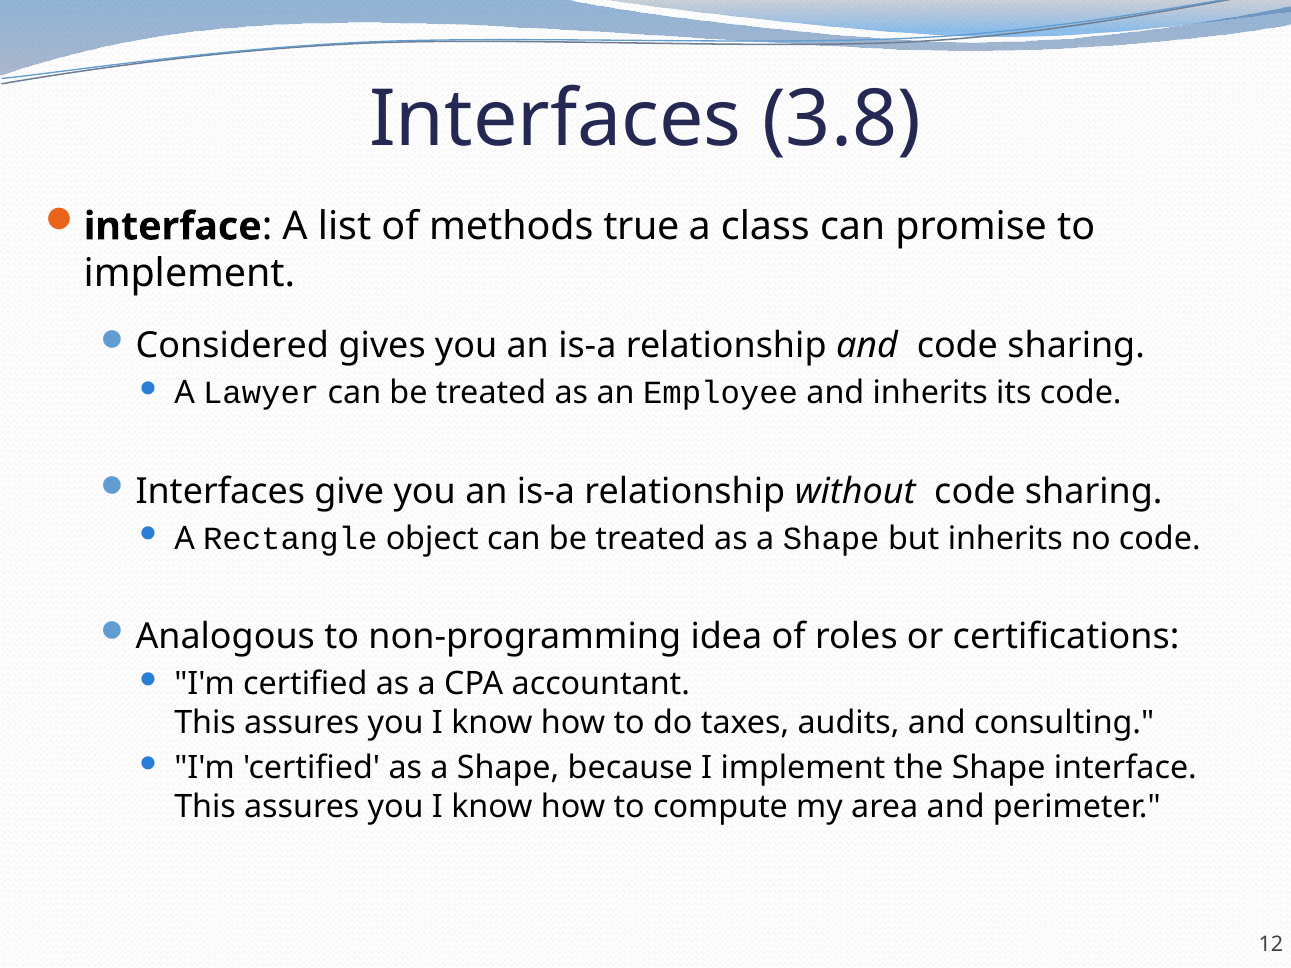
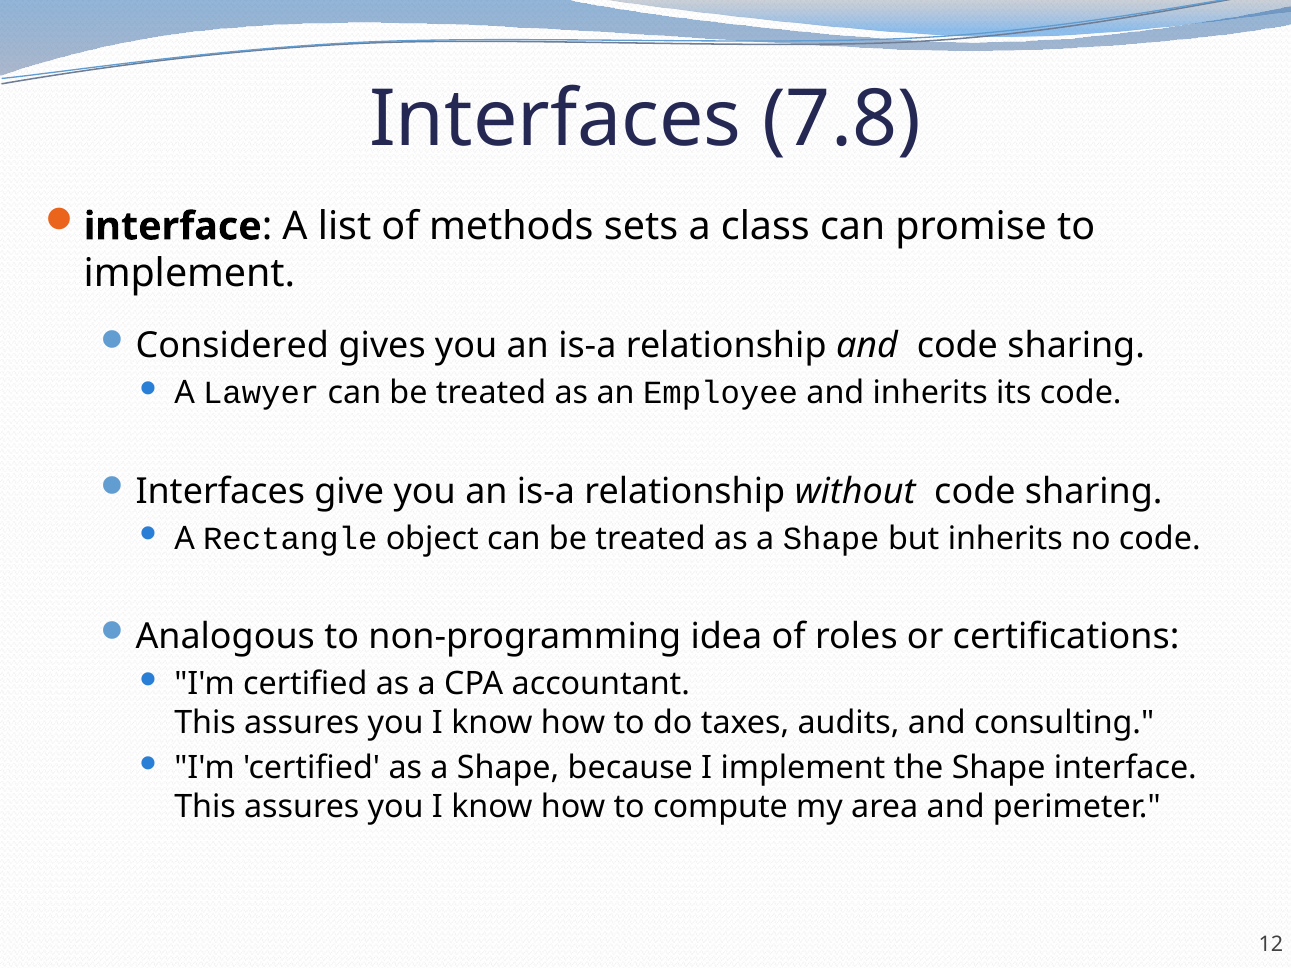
3.8: 3.8 -> 7.8 (842, 120)
true: true -> sets (641, 227)
